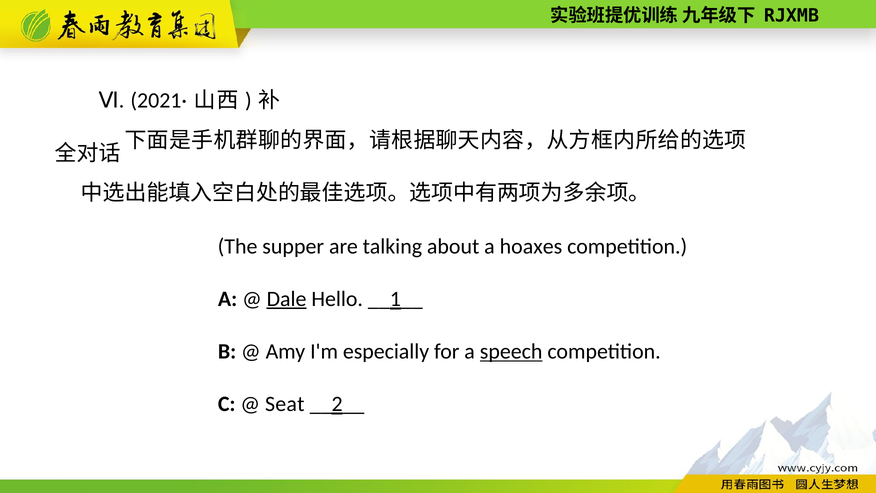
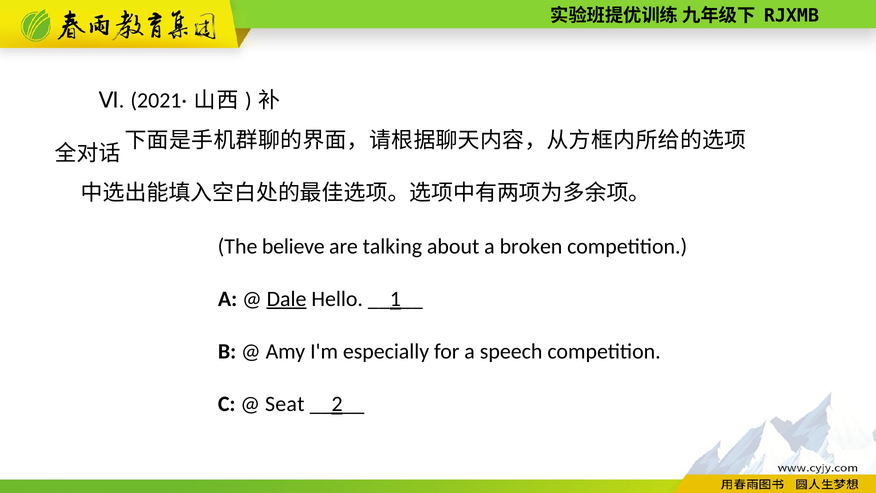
supper: supper -> believe (293, 246)
hoaxes: hoaxes -> broken (531, 246)
speech underline: present -> none (511, 351)
